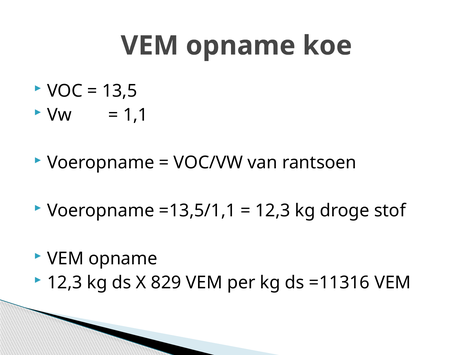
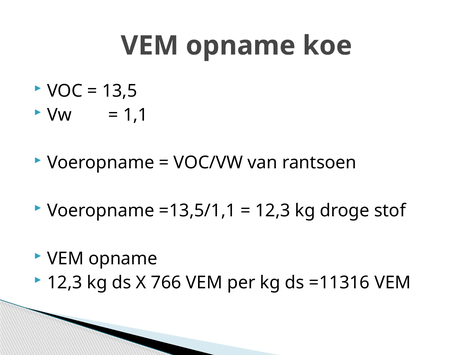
829: 829 -> 766 (166, 282)
